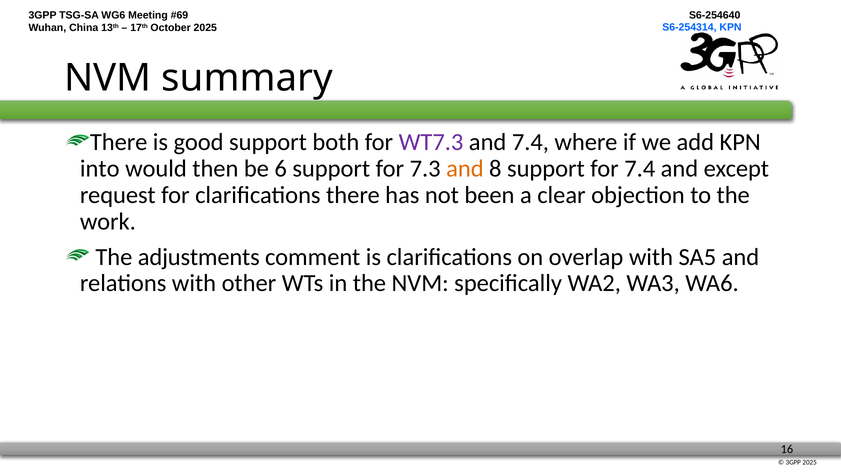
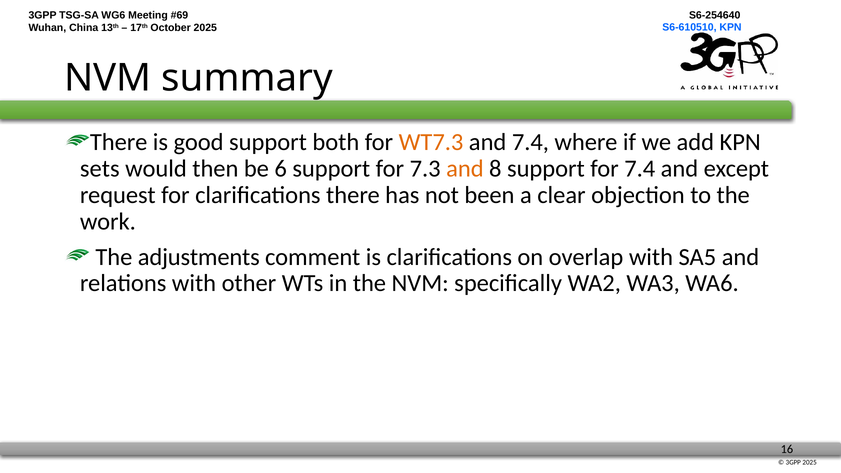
S6-254314: S6-254314 -> S6-610510 (689, 27)
WT7.3 colour: purple -> orange (431, 142)
into: into -> sets (100, 169)
